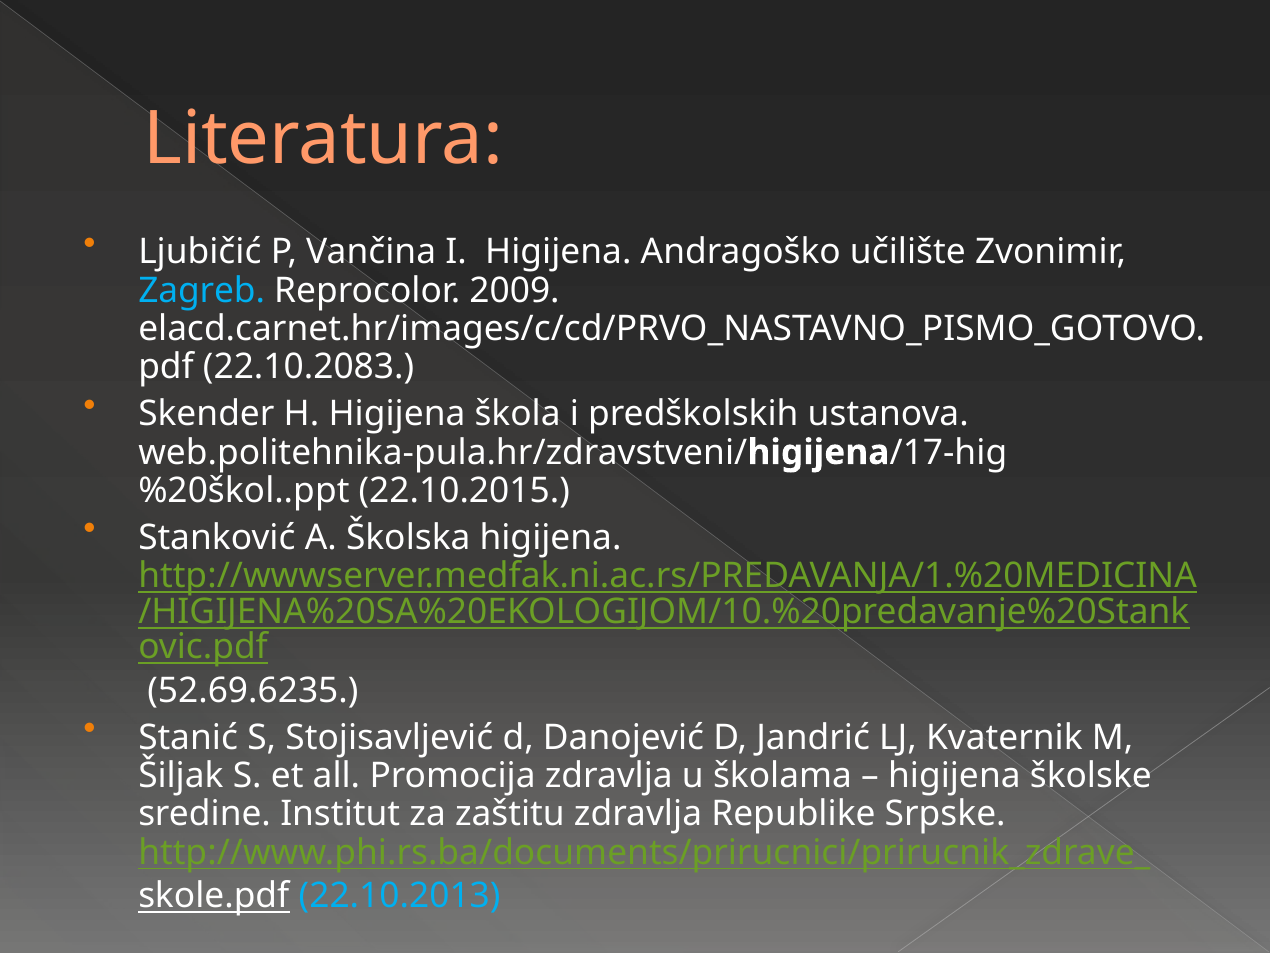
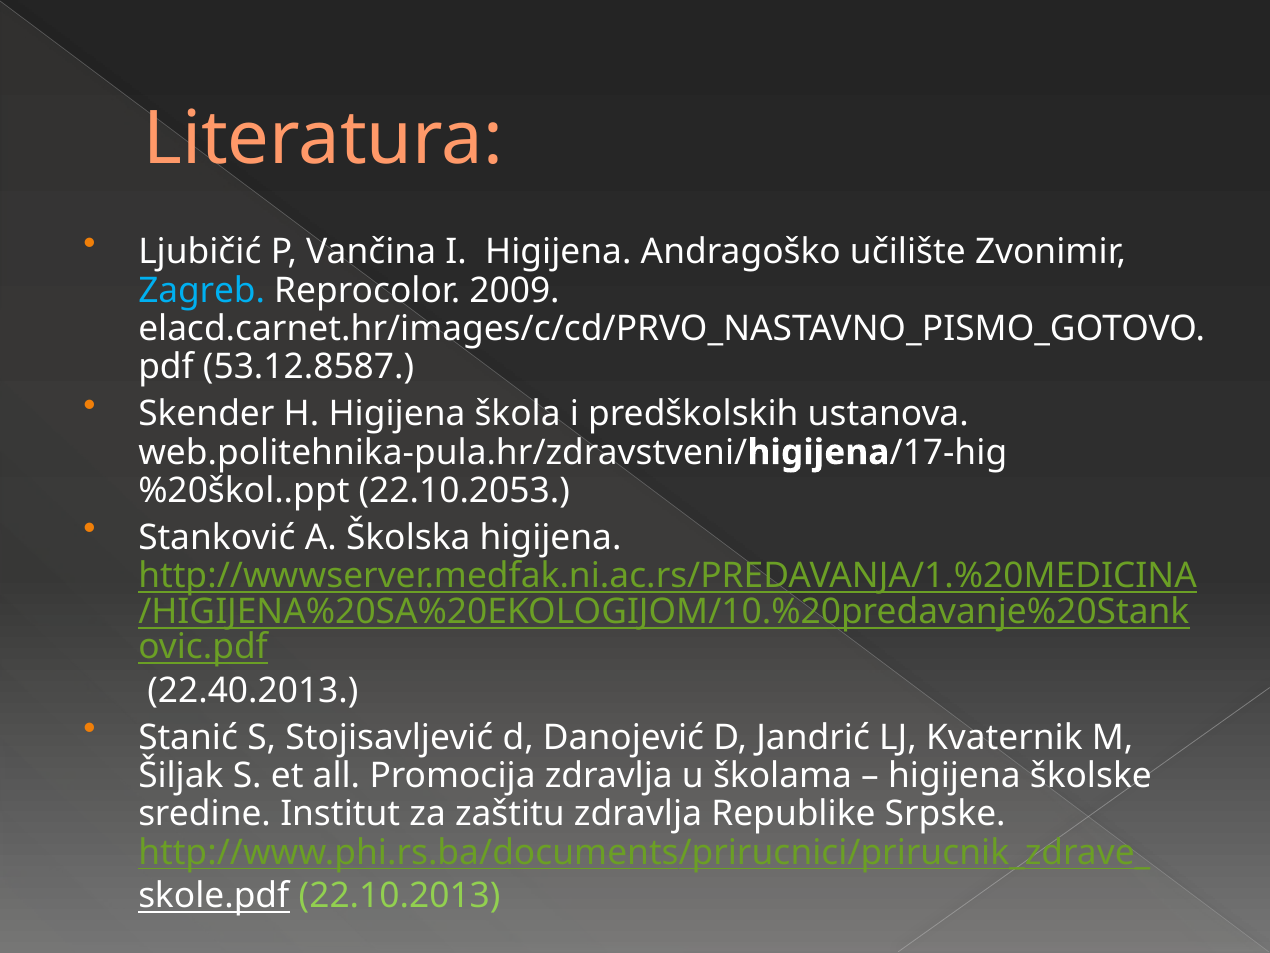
22.10.2083: 22.10.2083 -> 53.12.8587 (309, 366)
22.10.2015: 22.10.2015 -> 22.10.2053 (464, 490)
52.69.6235: 52.69.6235 -> 22.40.2013 (253, 690)
22.10.2013 colour: light blue -> light green (400, 895)
